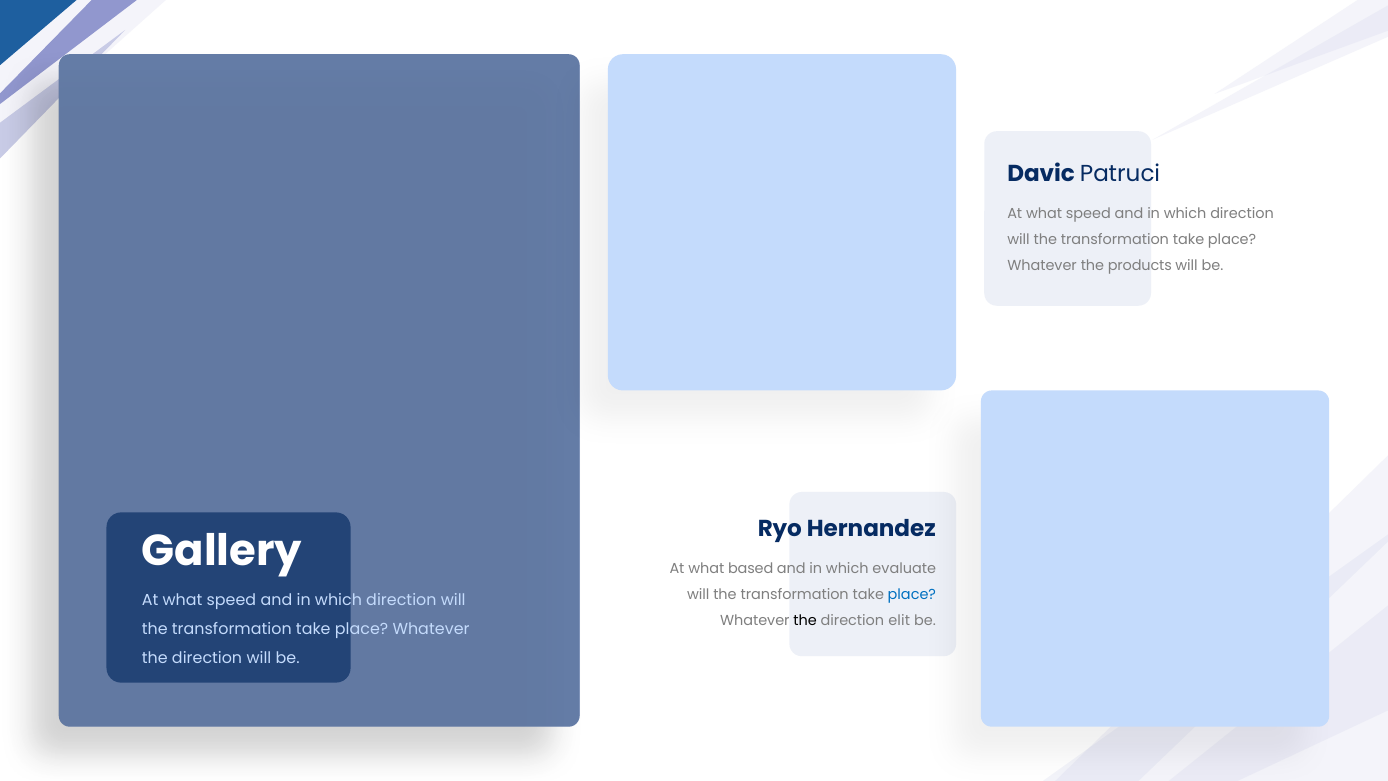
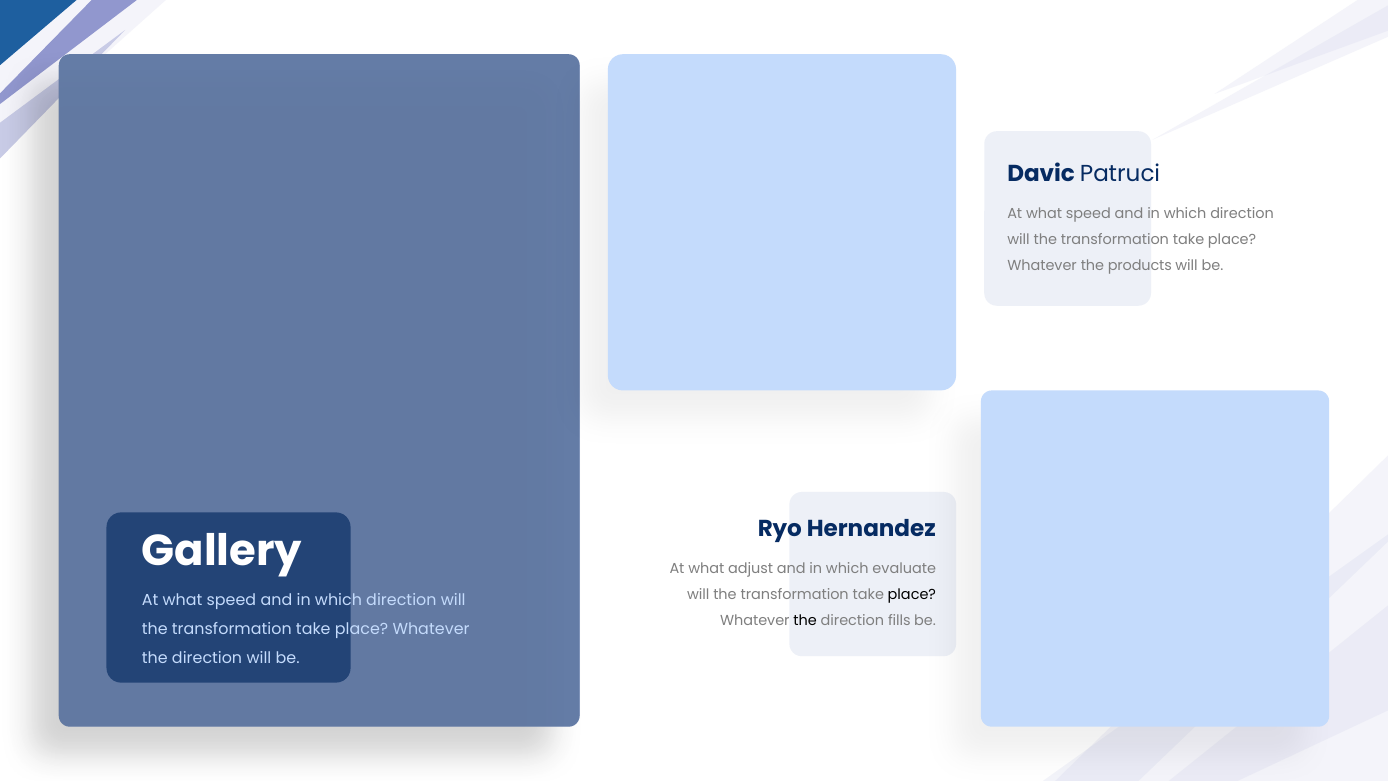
based: based -> adjust (751, 568)
place colour: blue -> black (912, 594)
elit: elit -> fills (899, 620)
